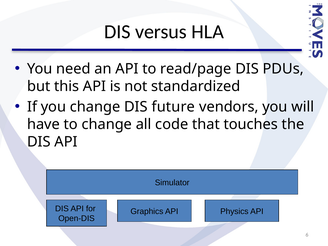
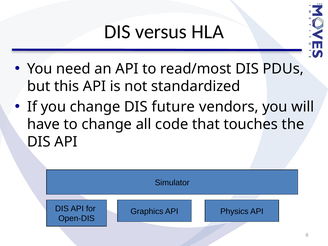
read/page: read/page -> read/most (196, 69)
